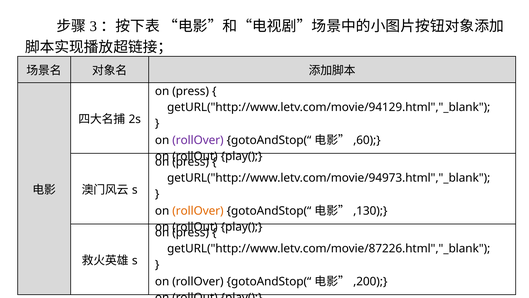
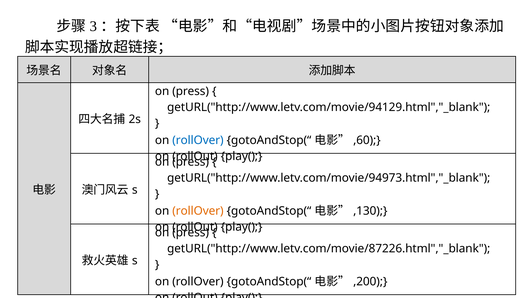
rollOver colour: purple -> blue (198, 140)
